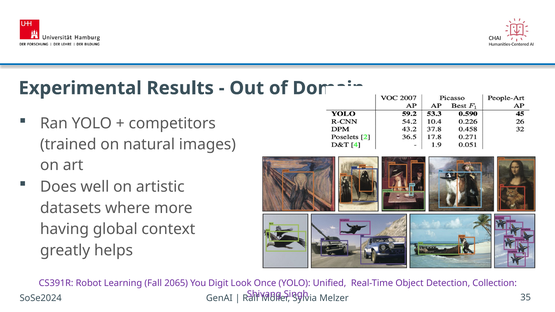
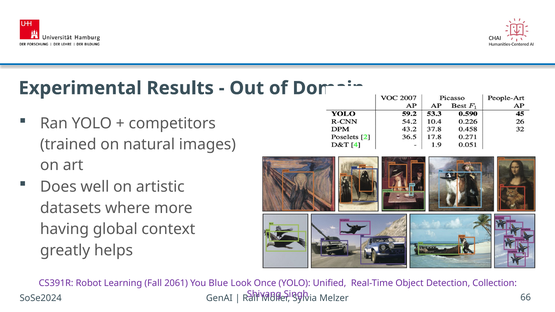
2065: 2065 -> 2061 (176, 283)
Digit: Digit -> Blue (218, 283)
35: 35 -> 66 (526, 298)
